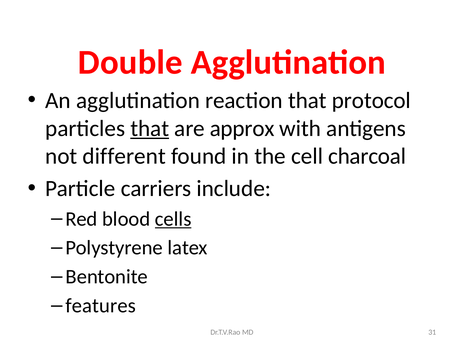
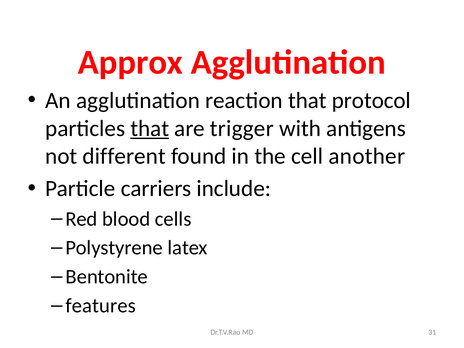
Double: Double -> Approx (130, 62)
approx: approx -> trigger (242, 128)
charcoal: charcoal -> another (367, 156)
cells underline: present -> none (173, 219)
